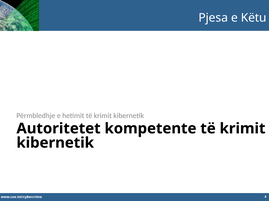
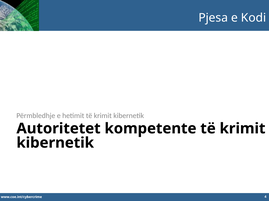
Këtu: Këtu -> Kodi (254, 18)
